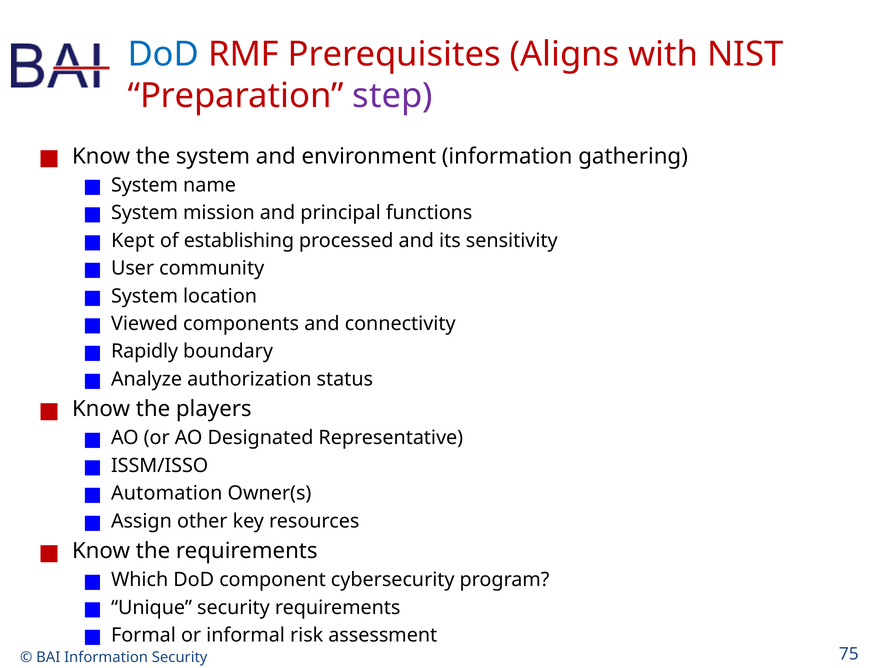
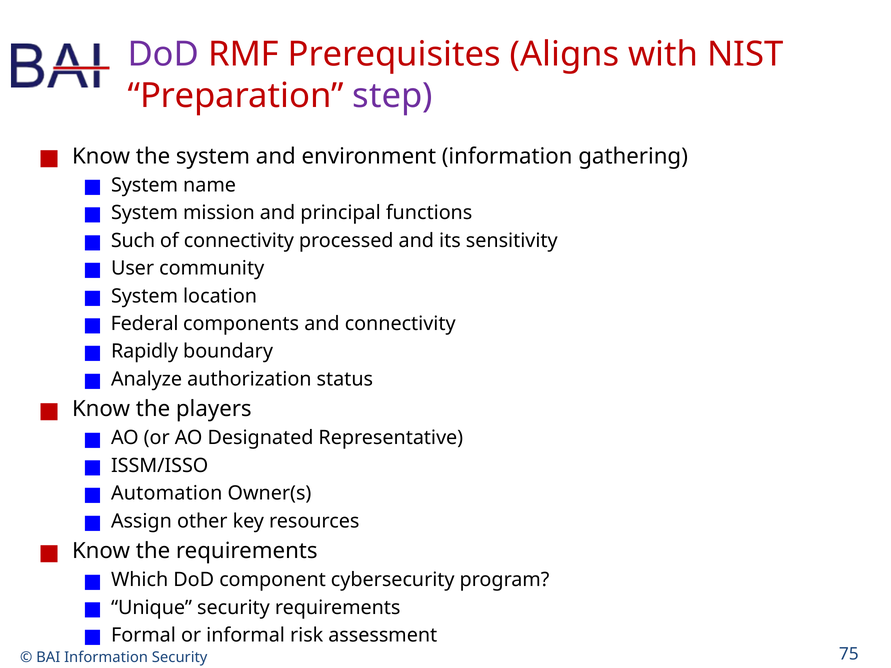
DoD colour: blue -> purple (163, 54)
Kept: Kept -> Such (133, 241)
of establishing: establishing -> connectivity (239, 241)
Viewed: Viewed -> Federal (145, 324)
